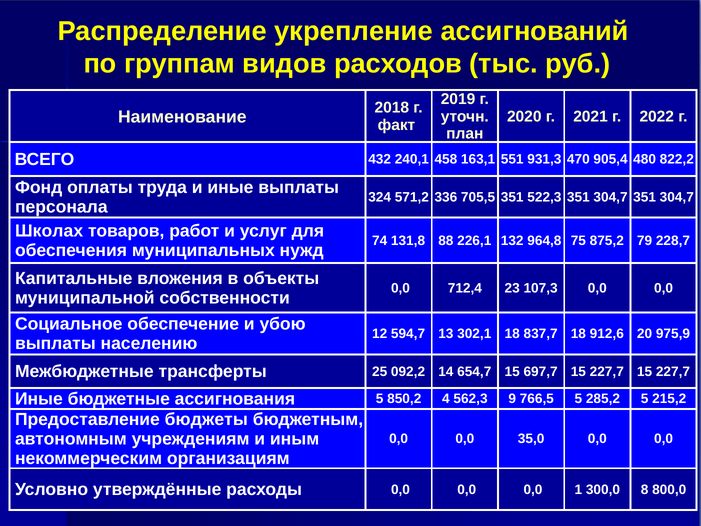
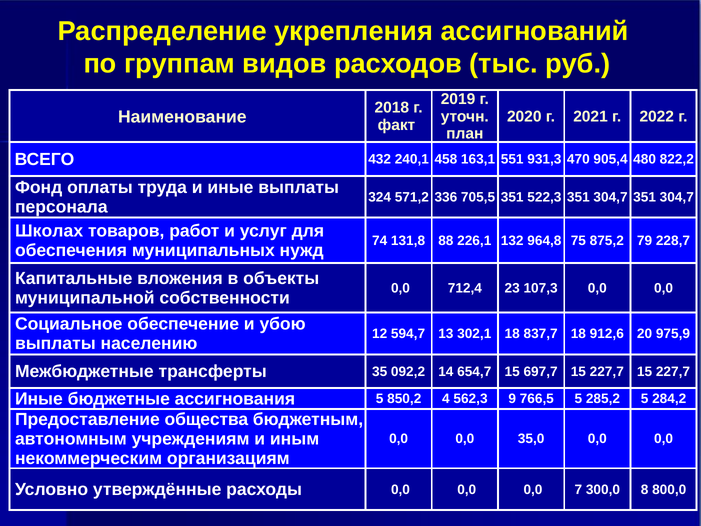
укрепление: укрепление -> укрепления (354, 31)
25: 25 -> 35 (380, 371)
215,2: 215,2 -> 284,2 (669, 399)
бюджеты: бюджеты -> общества (206, 419)
1: 1 -> 7 (578, 489)
